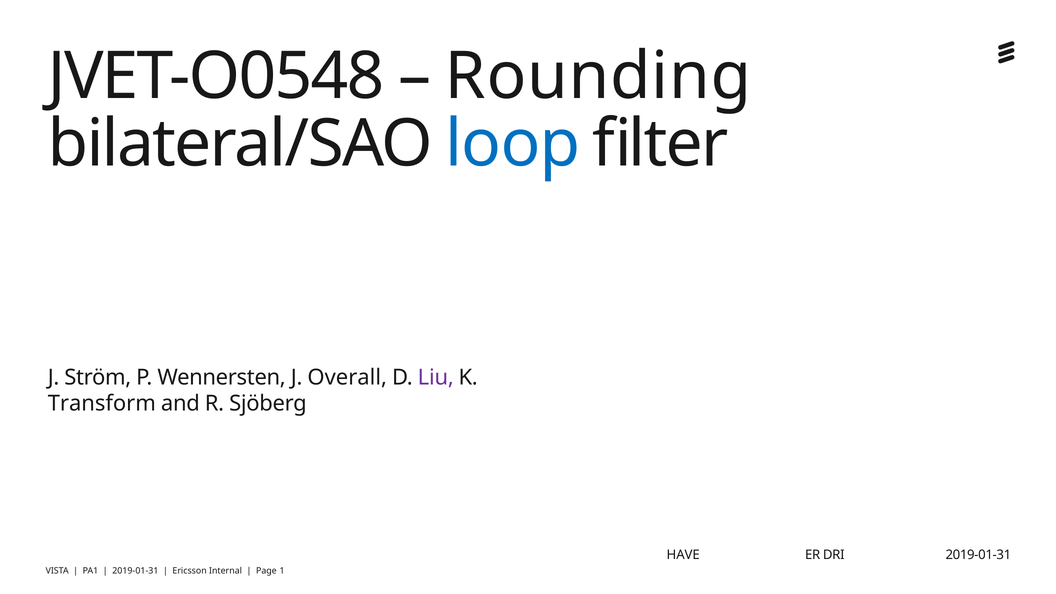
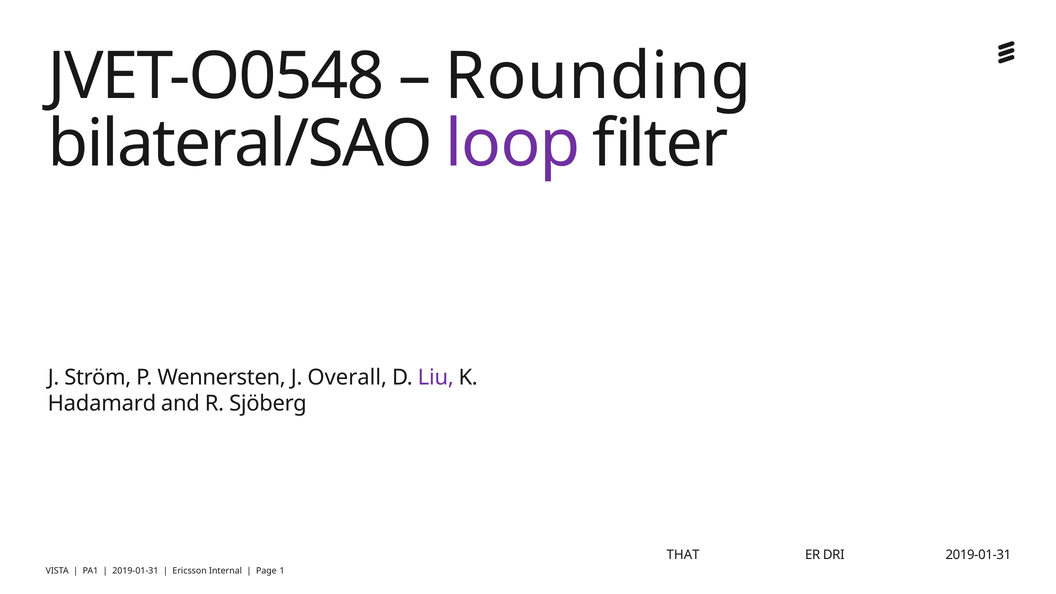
loop colour: blue -> purple (513, 144)
Transform: Transform -> Hadamard (102, 404)
HAVE: HAVE -> THAT (683, 555)
